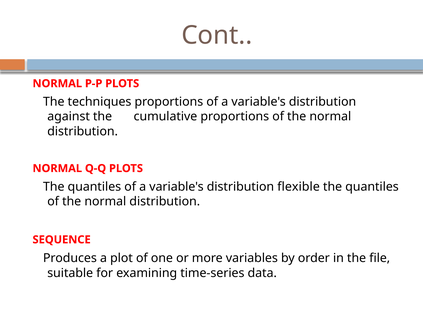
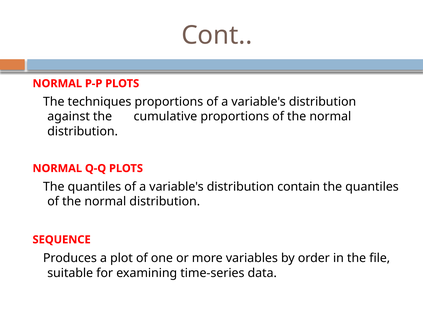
flexible: flexible -> contain (299, 187)
